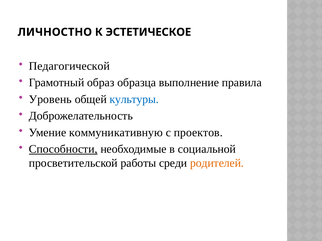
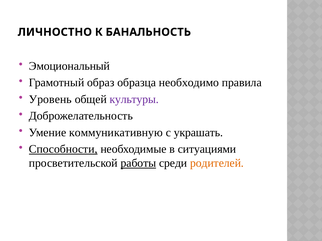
ЭСТЕТИЧЕСКОЕ: ЭСТЕТИЧЕСКОЕ -> БАНАЛЬНОСТЬ (148, 32)
Педагогической: Педагогической -> Эмоциональный (69, 66)
выполнение: выполнение -> необходимо (189, 83)
культуры colour: blue -> purple (134, 99)
проектов: проектов -> украшать (198, 133)
социальной: социальной -> ситуациями (207, 149)
работы underline: none -> present (138, 163)
